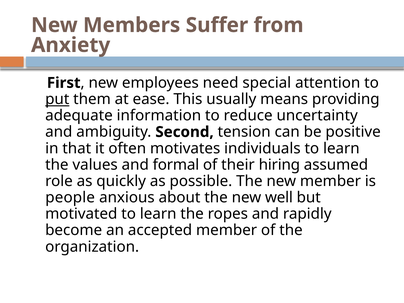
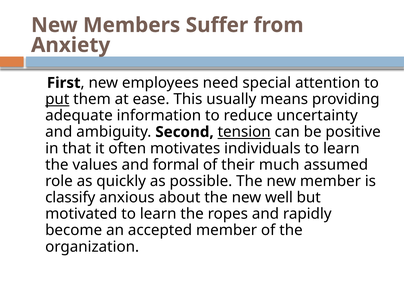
tension underline: none -> present (244, 132)
hiring: hiring -> much (279, 165)
people: people -> classify (70, 198)
